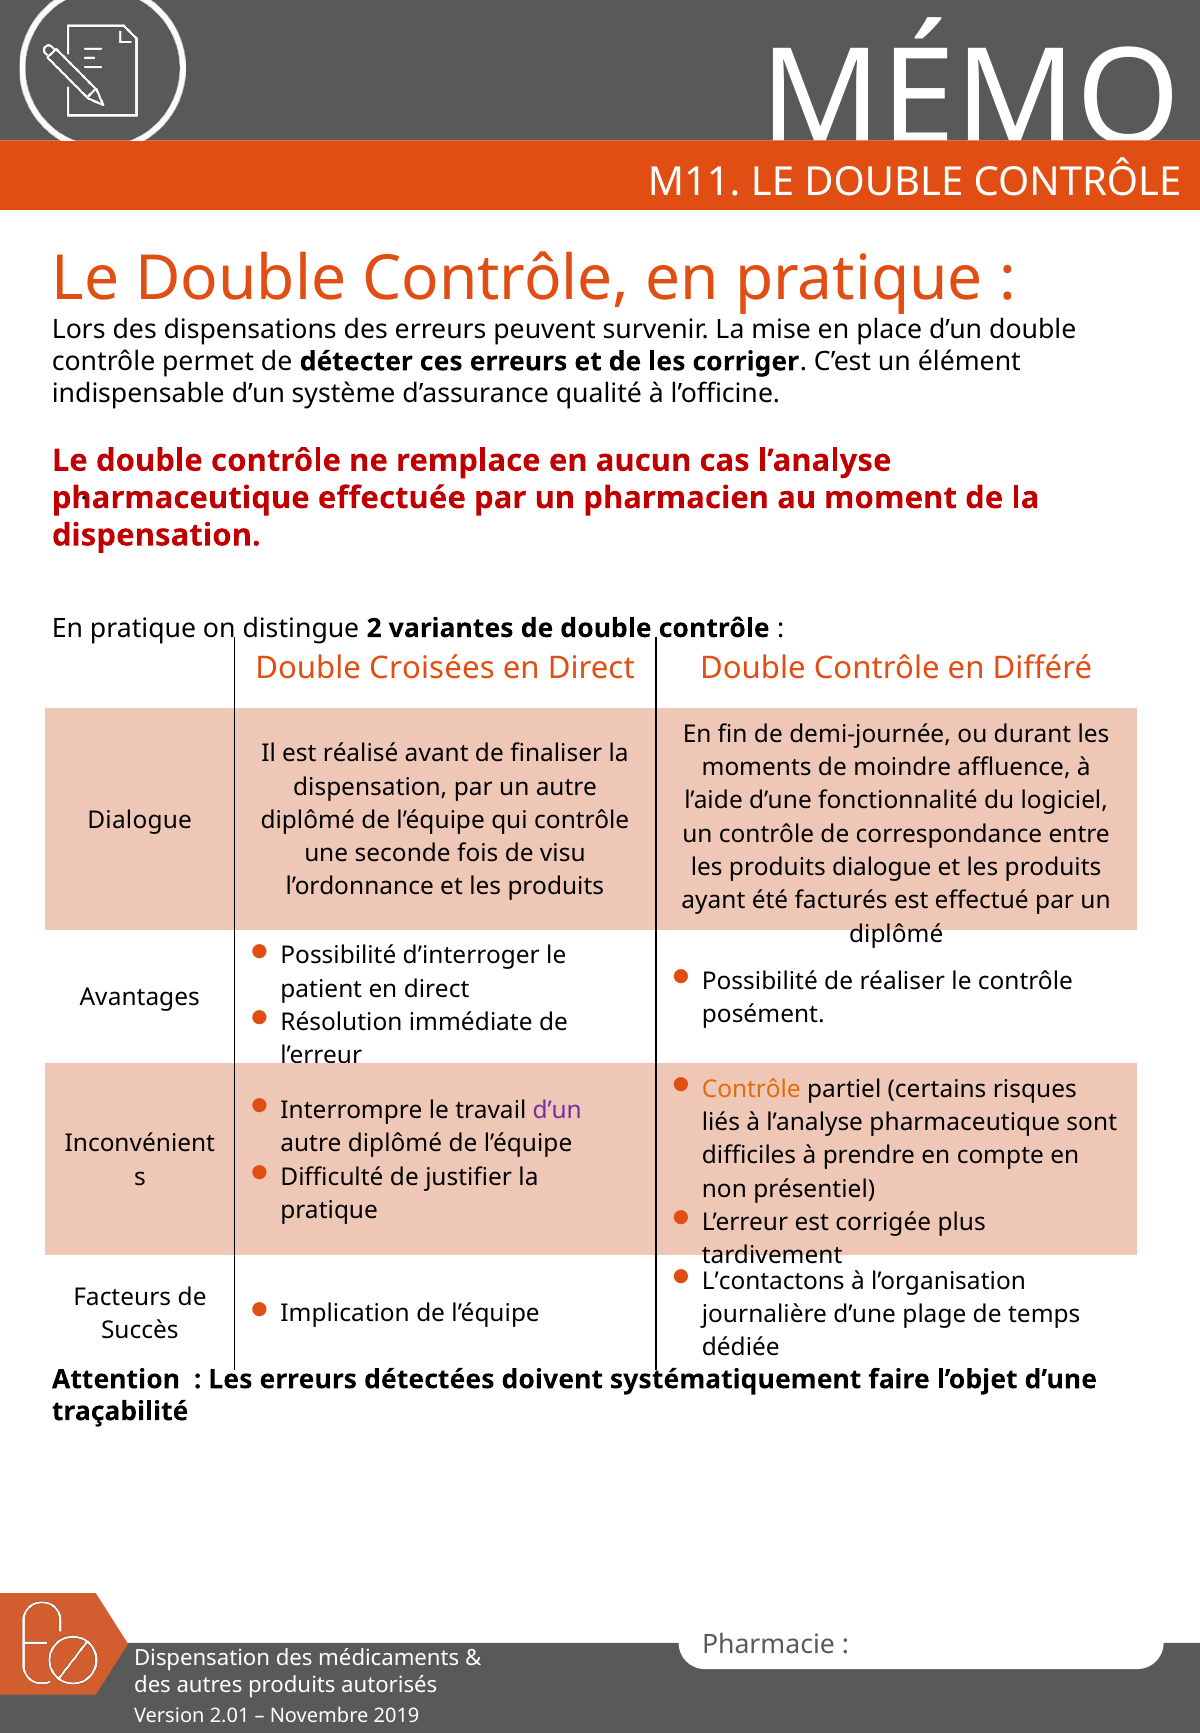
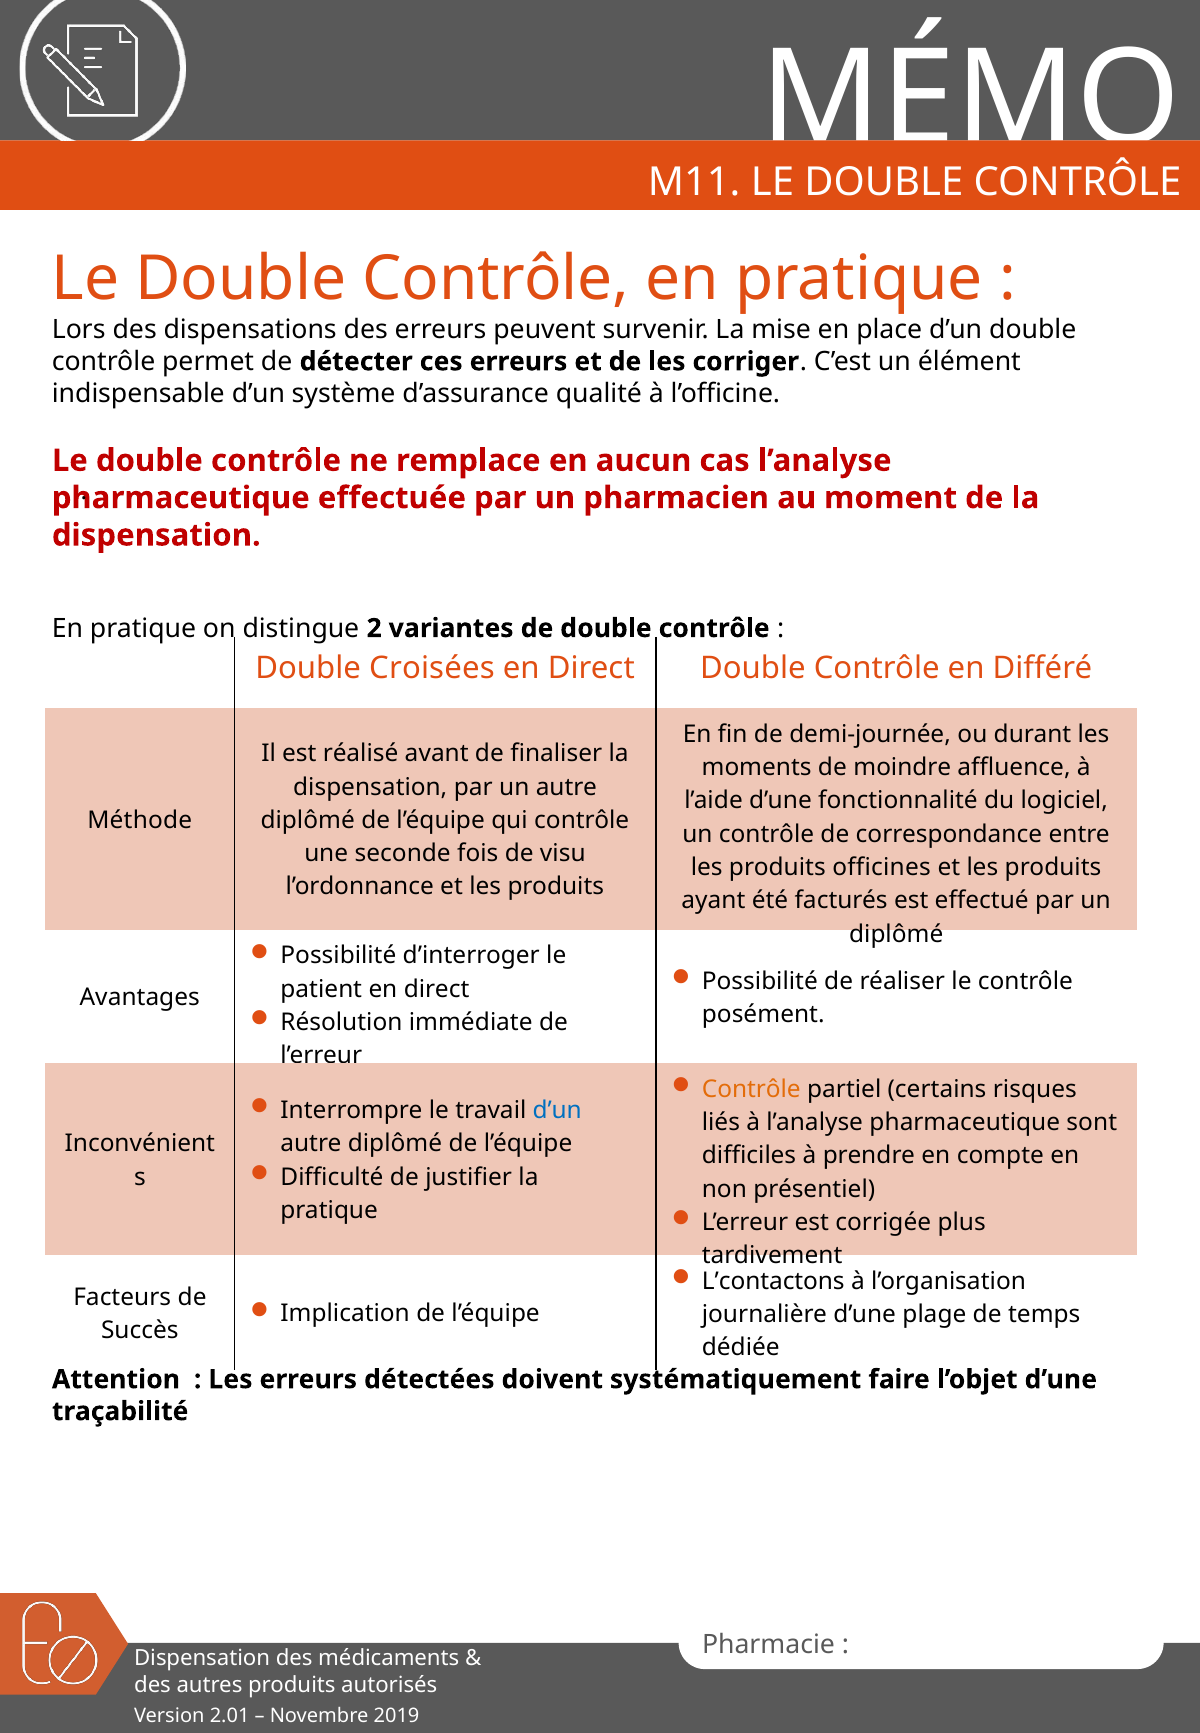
Dialogue: Dialogue -> Méthode (140, 820)
produits dialogue: dialogue -> officines (882, 868)
d’un colour: purple -> blue (557, 1111)
